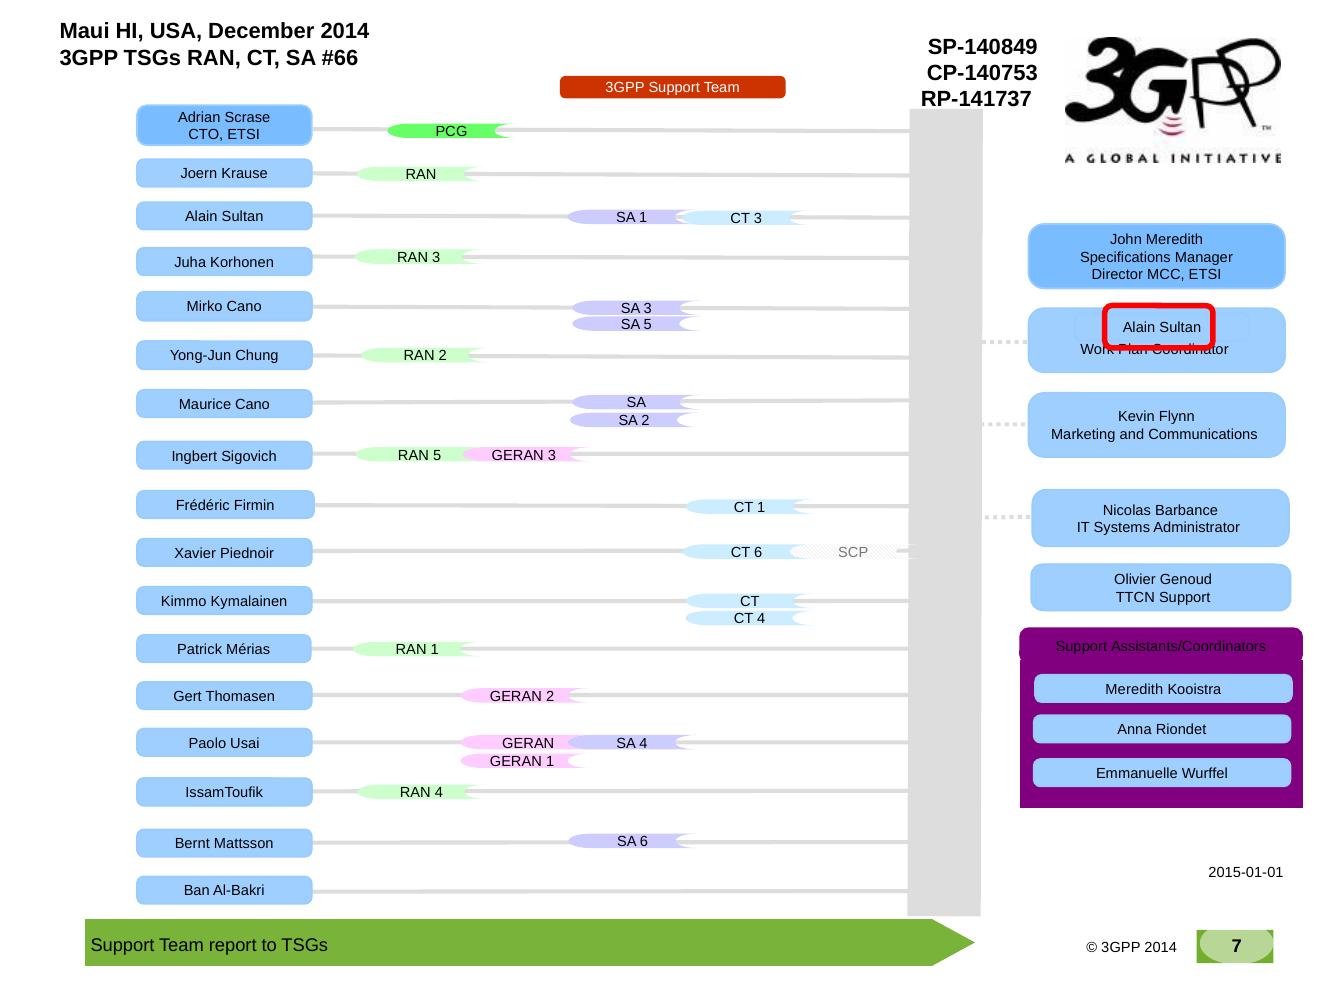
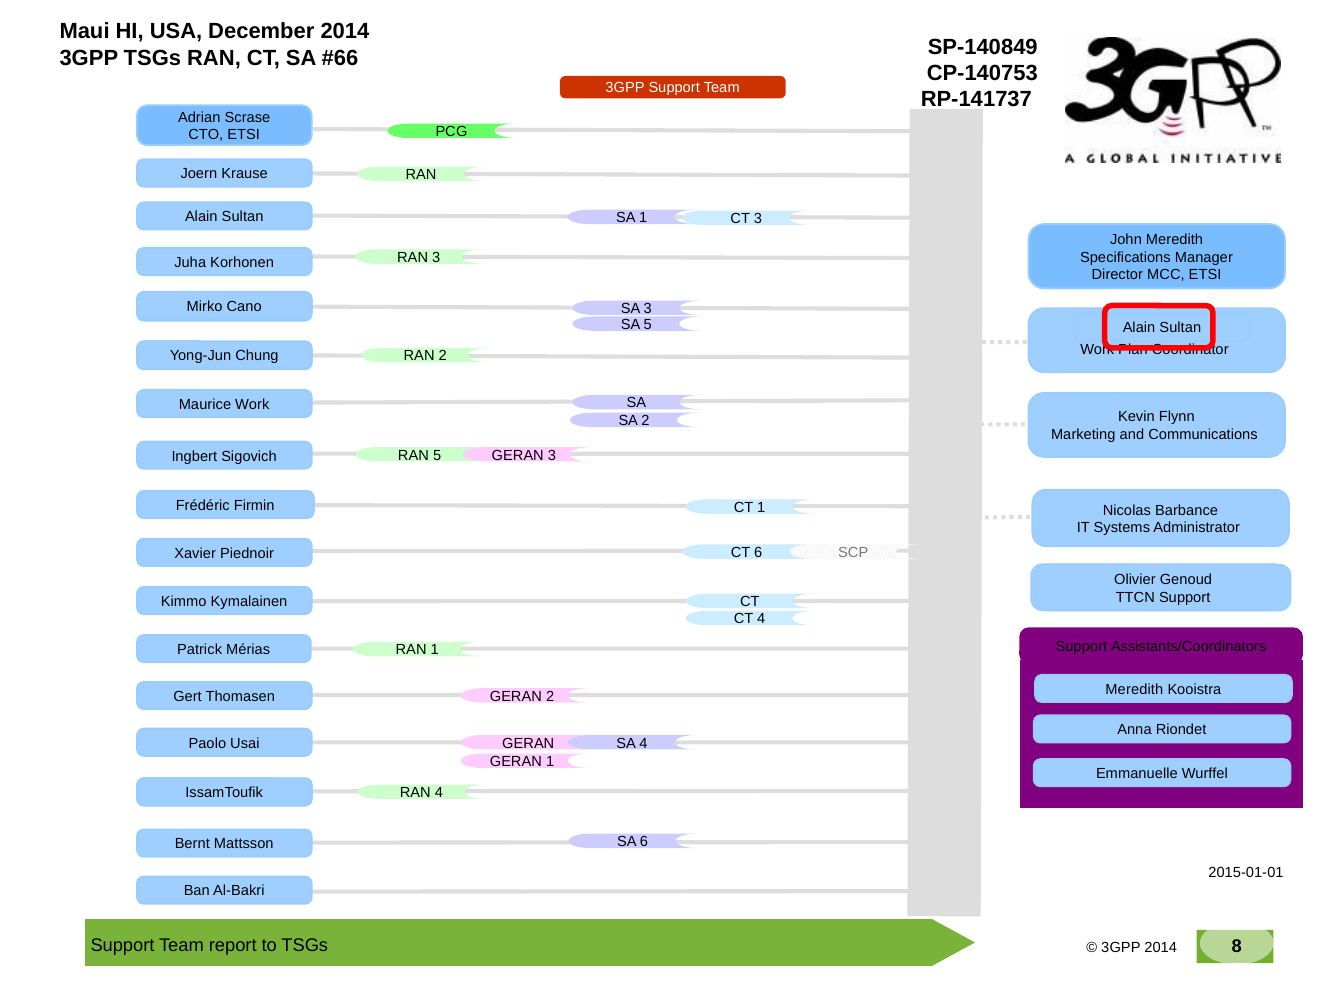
Maurice Cano: Cano -> Work (252, 405)
7: 7 -> 8 (1237, 947)
